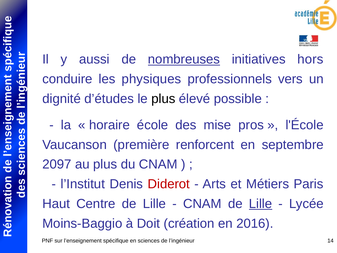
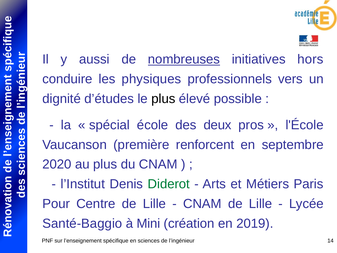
horaire: horaire -> spécial (110, 125)
mise: mise -> deux (218, 125)
2097: 2097 -> 2020 (57, 164)
Diderot colour: red -> green (169, 184)
Haut: Haut -> Pour (56, 204)
Lille underline: present -> none (261, 204)
Moins-Baggio: Moins-Baggio -> Santé-Baggio (82, 223)
Doit: Doit -> Mini (148, 223)
2016: 2016 -> 2019 (255, 223)
